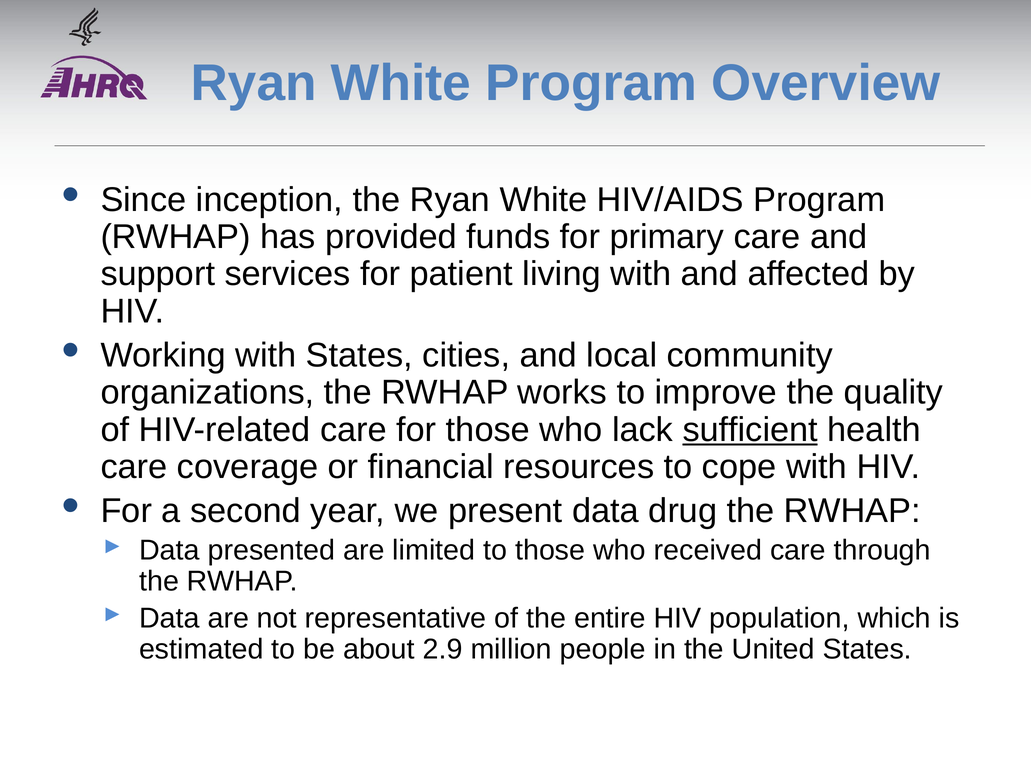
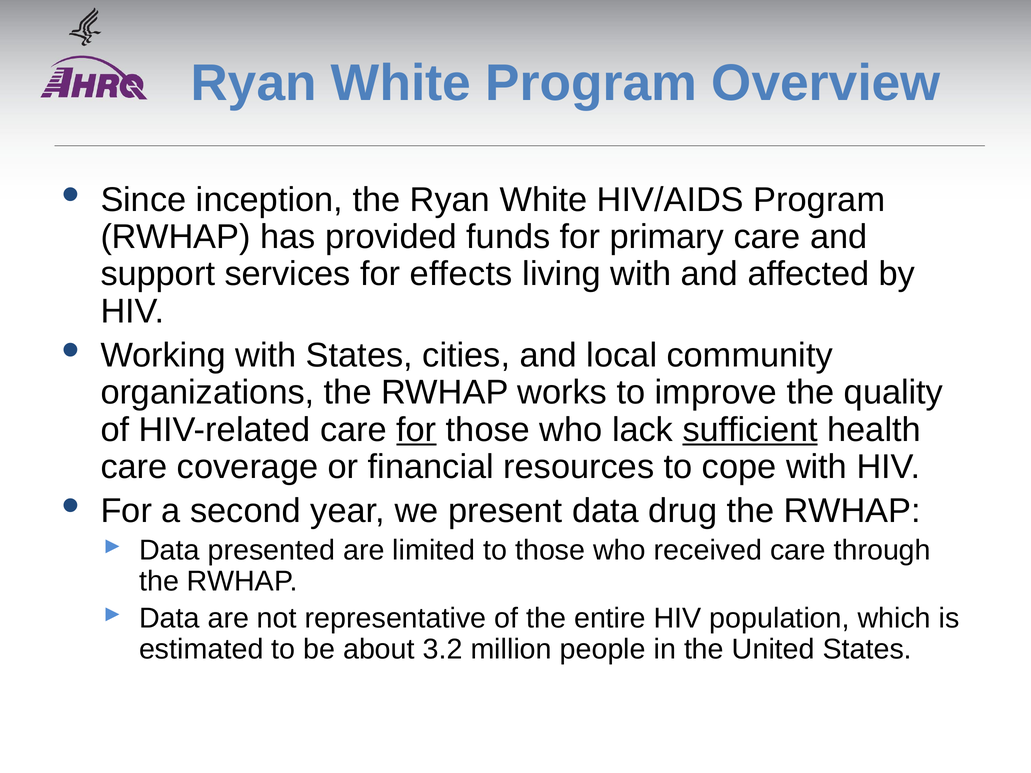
patient: patient -> effects (461, 274)
for underline: none -> present (416, 430)
2.9: 2.9 -> 3.2 (443, 650)
